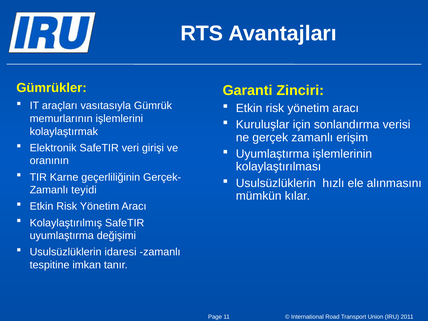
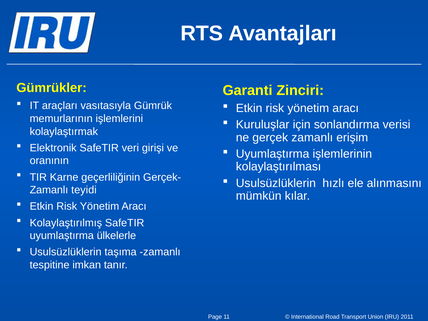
değişimi: değişimi -> ülkelerle (116, 236)
idaresi: idaresi -> taşıma (121, 252)
